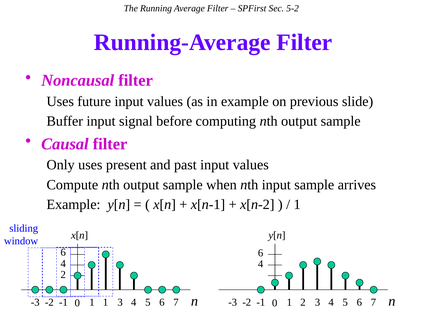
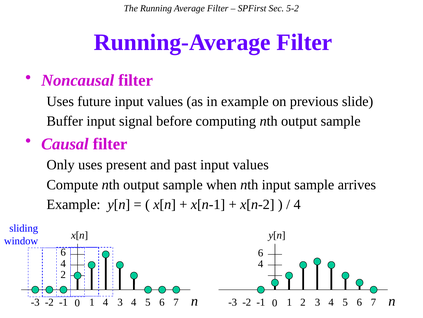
1: 1 -> 4 (297, 204)
1 1: 1 -> 4 (106, 302)
